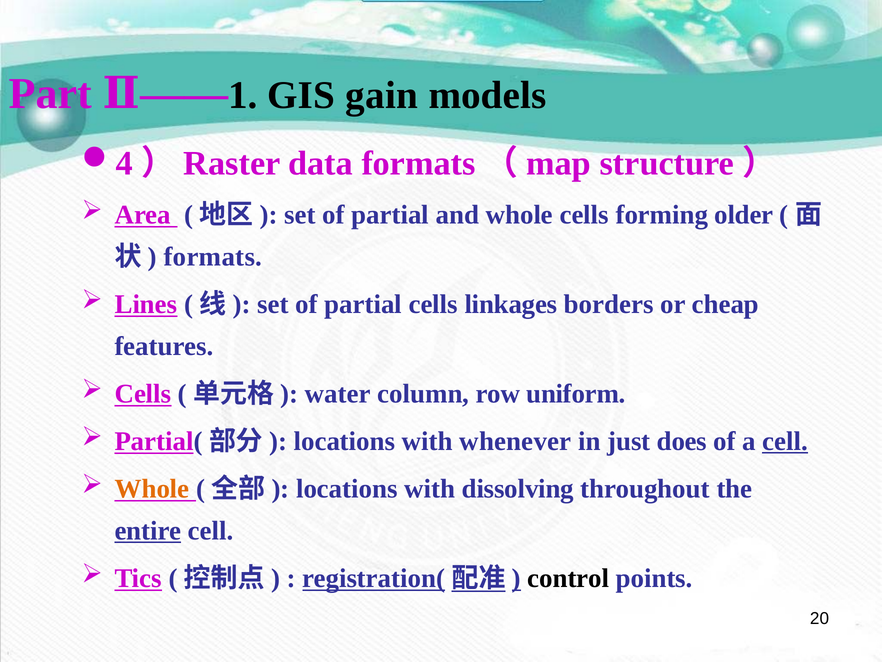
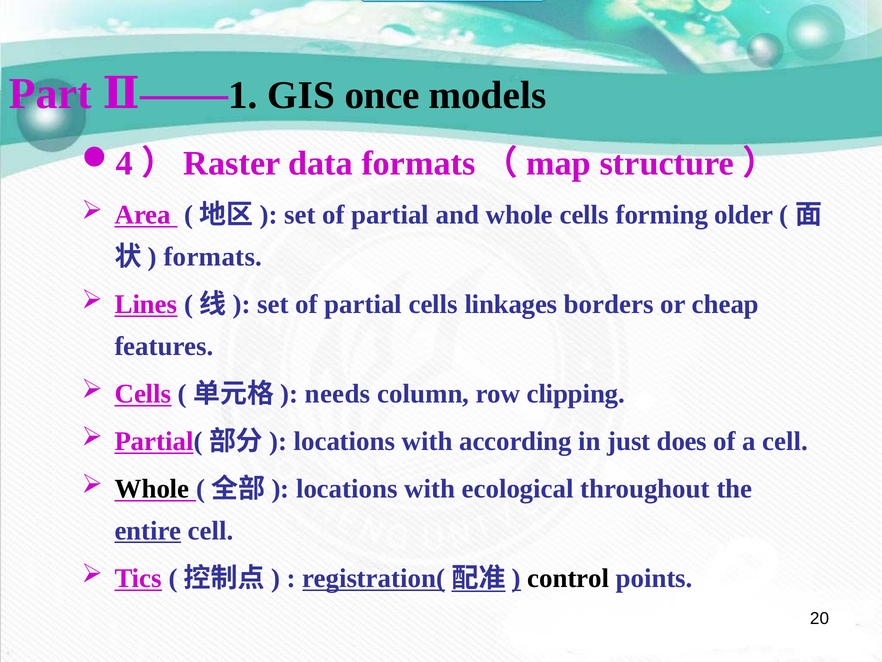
gain: gain -> once (382, 95)
water: water -> needs (338, 393)
uniform: uniform -> clipping (576, 393)
whenever: whenever -> according (516, 441)
cell underline: present -> none (785, 441)
Whole colour: orange -> black (152, 488)
dissolving: dissolving -> ecological (518, 488)
